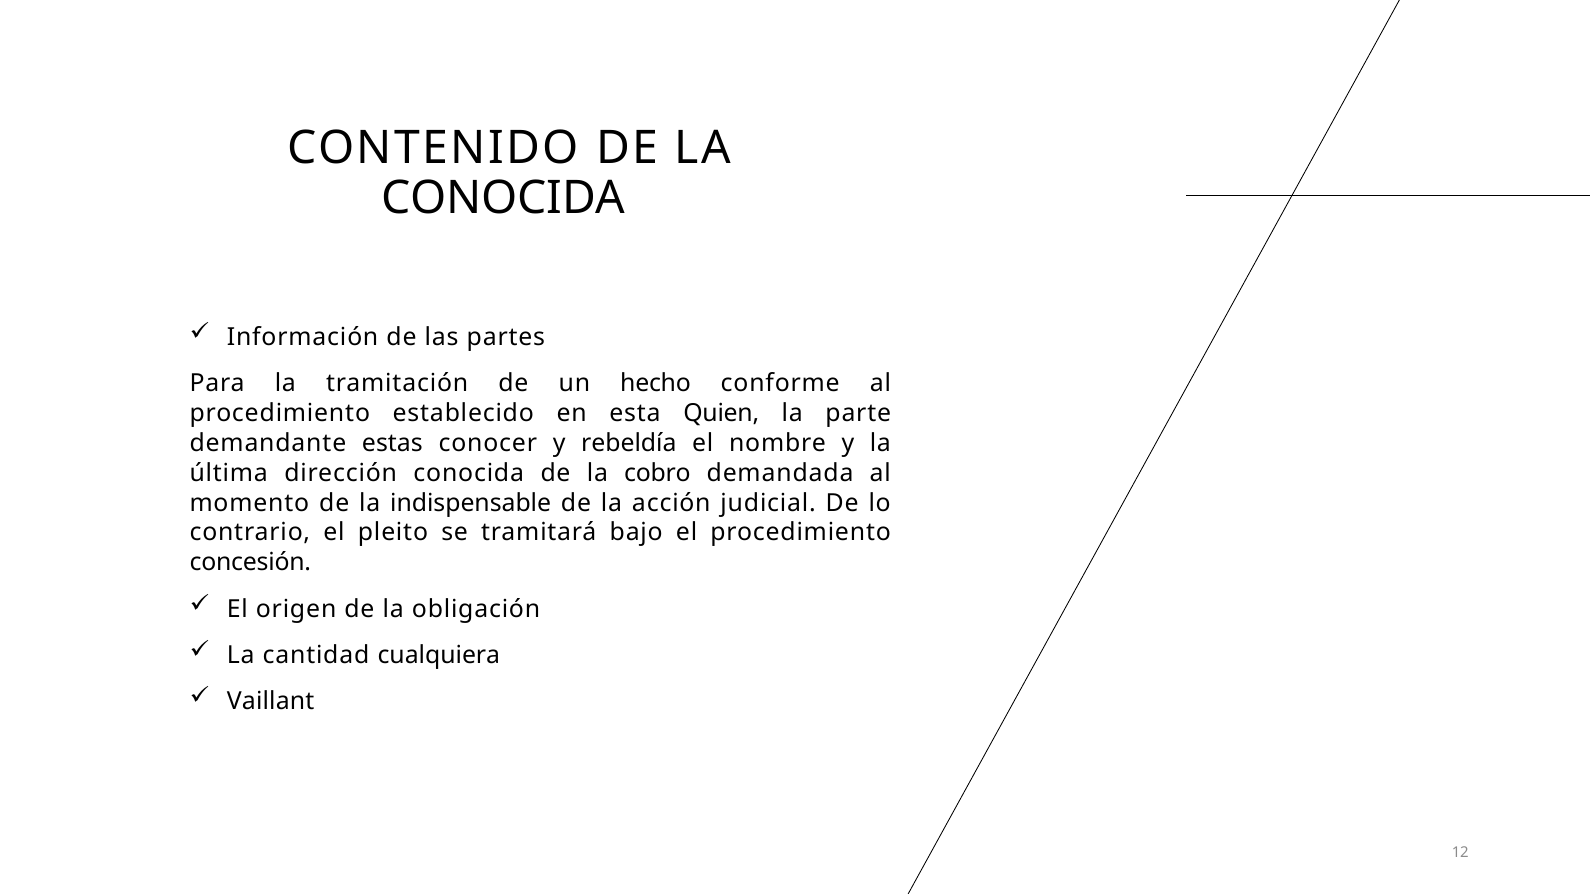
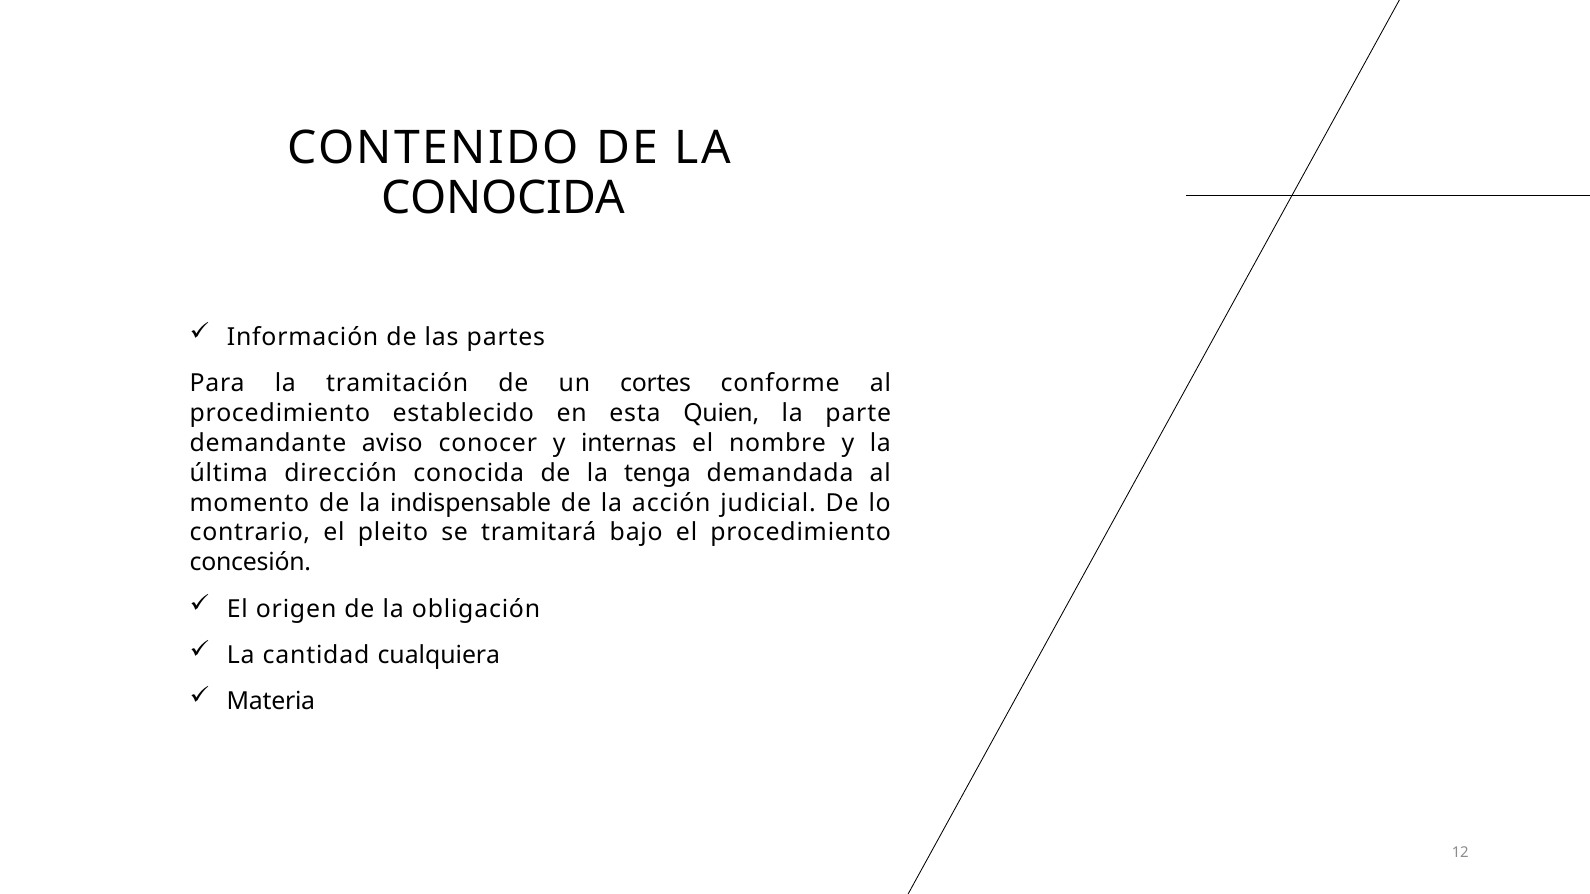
hecho: hecho -> cortes (656, 384)
estas: estas -> aviso (392, 444)
rebeldía: rebeldía -> internas (629, 444)
cobro: cobro -> tenga (657, 473)
Vaillant: Vaillant -> Materia (271, 702)
